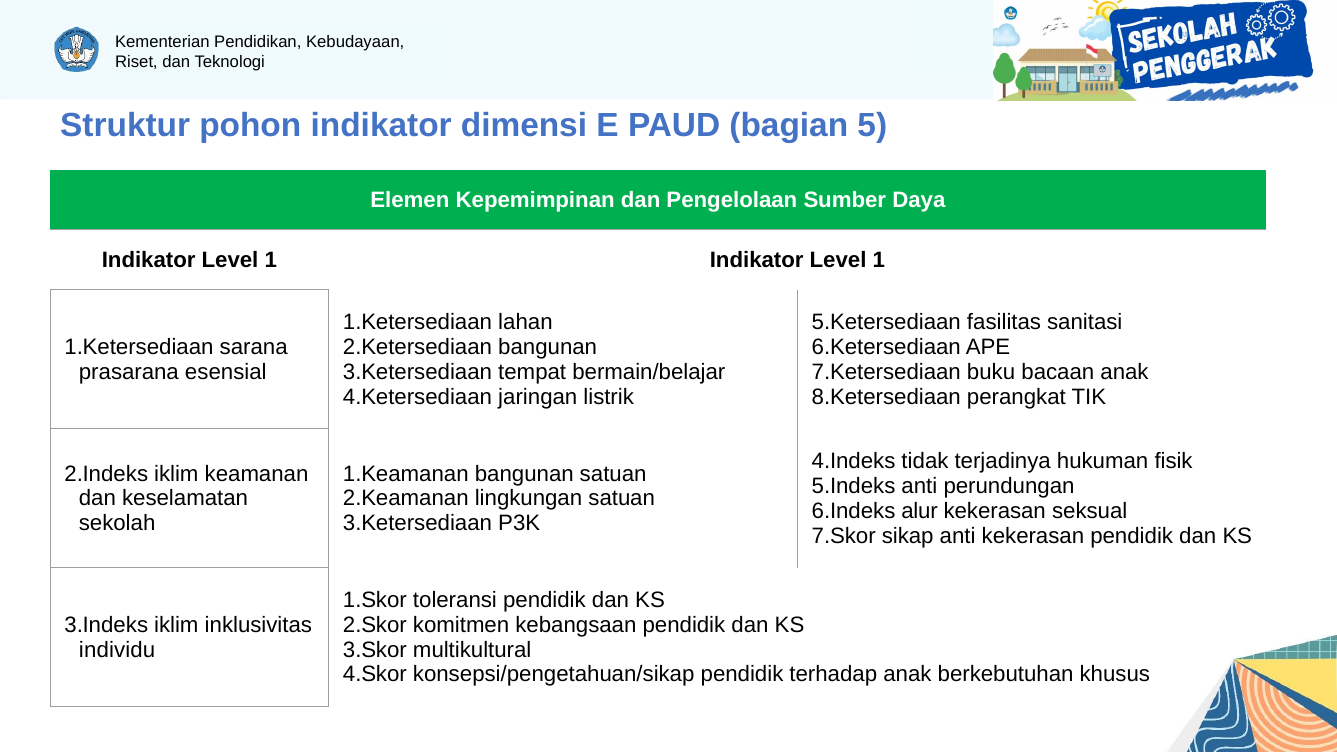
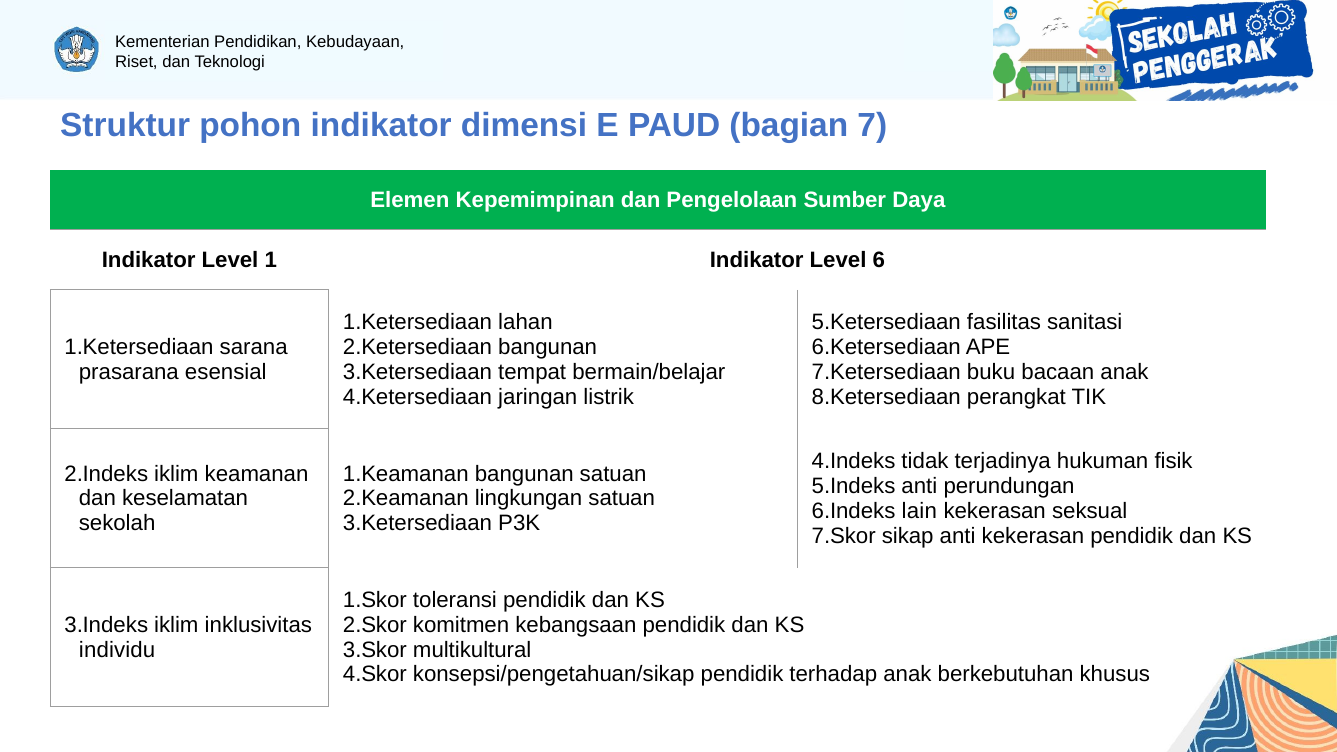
5: 5 -> 7 (872, 126)
1 Indikator Level 1: 1 -> 6 (879, 260)
alur: alur -> lain (919, 511)
